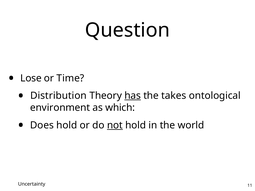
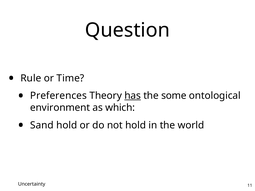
Lose: Lose -> Rule (31, 78)
Distribution: Distribution -> Preferences (58, 96)
takes: takes -> some (174, 96)
Does: Does -> Sand (42, 125)
not underline: present -> none (115, 125)
